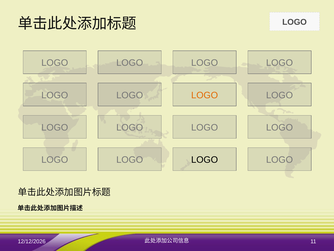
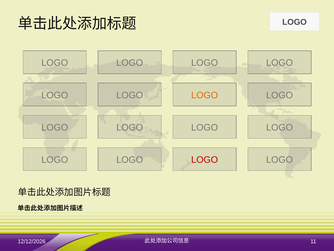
LOGO colour: black -> red (205, 159)
